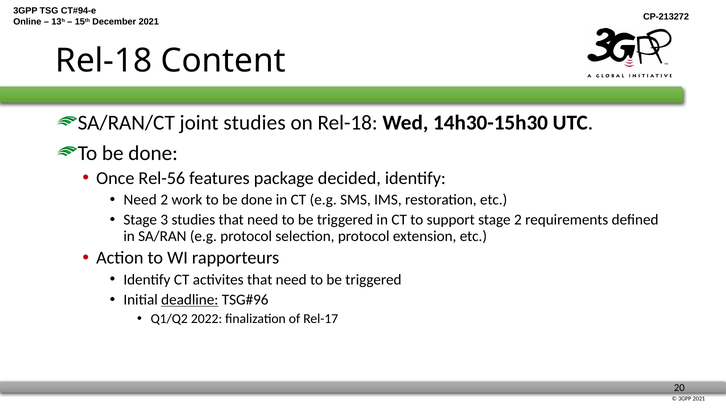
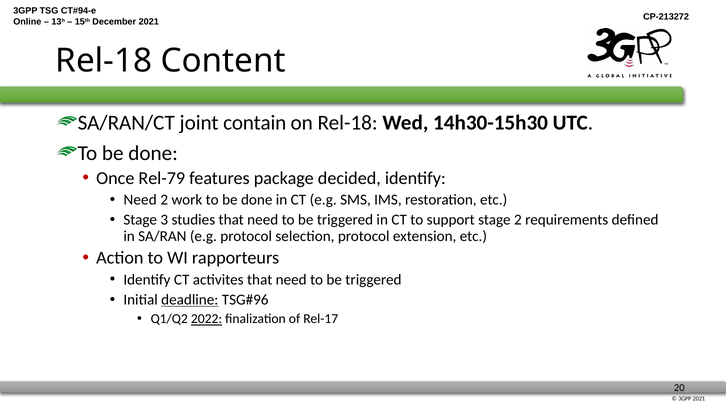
joint studies: studies -> contain (255, 123)
Rel-56: Rel-56 -> Rel-79 (162, 178)
2022 underline: none -> present (207, 319)
